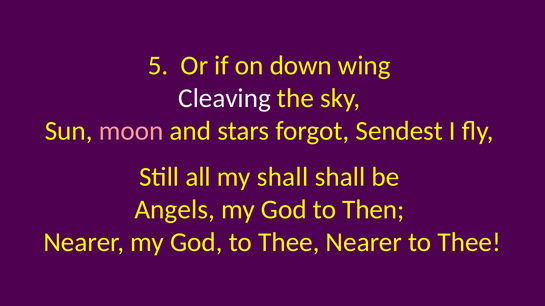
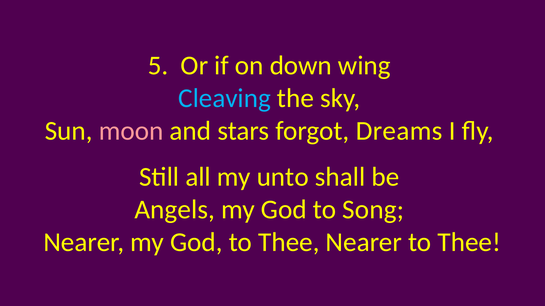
Cleaving colour: white -> light blue (225, 98)
Sendest: Sendest -> Dreams (399, 131)
my shall: shall -> unto (283, 177)
Then: Then -> Song (373, 210)
